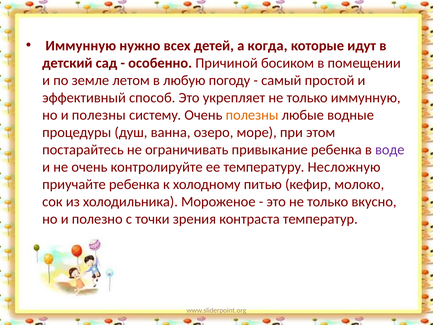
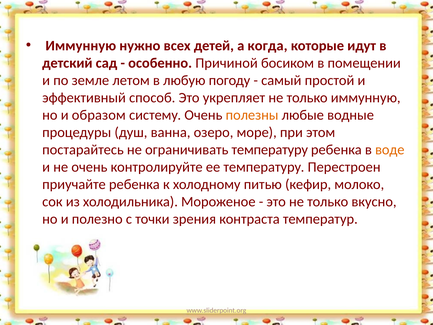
и полезны: полезны -> образом (99, 115)
ограничивать привыкание: привыкание -> температуру (270, 150)
воде colour: purple -> orange (390, 150)
Несложную: Несложную -> Перестроен (344, 167)
